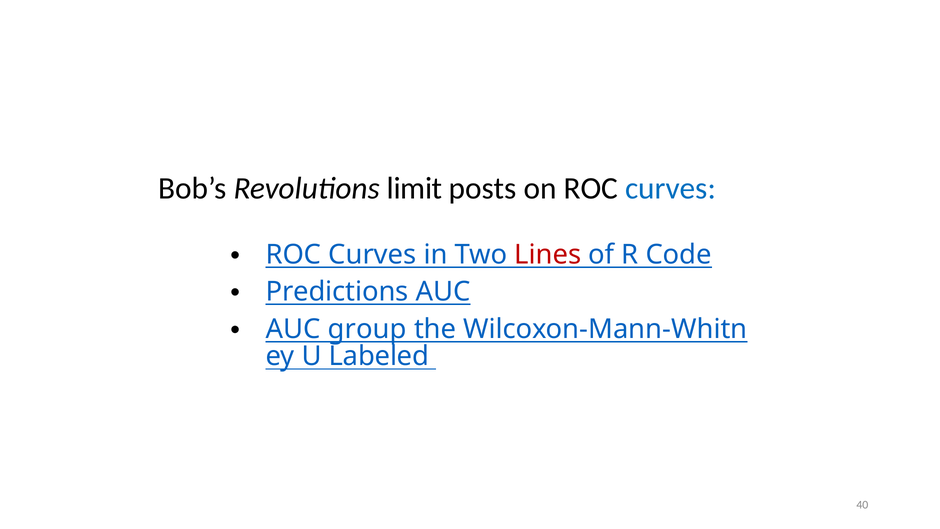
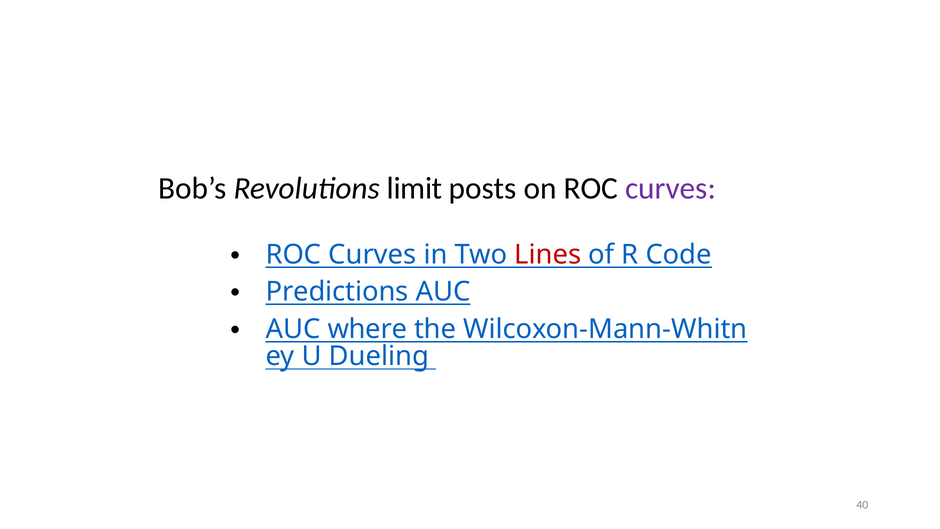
curves colour: blue -> purple (671, 188)
group: group -> where (367, 329)
Labeled: Labeled -> Dueling (379, 356)
